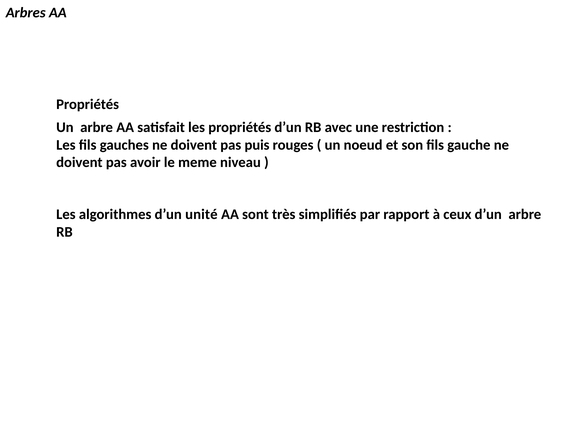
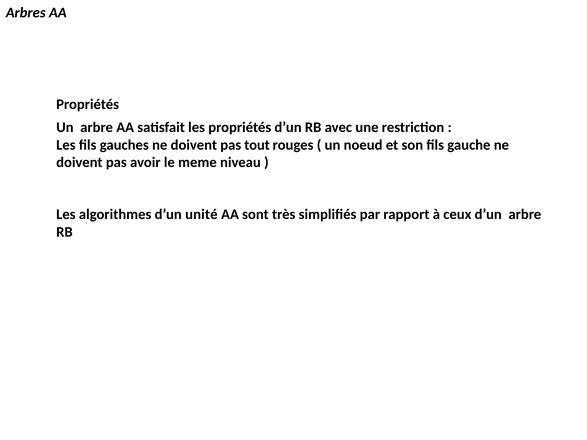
puis: puis -> tout (257, 145)
